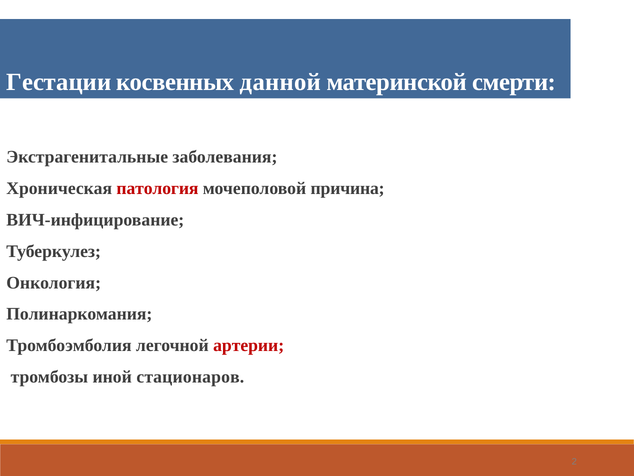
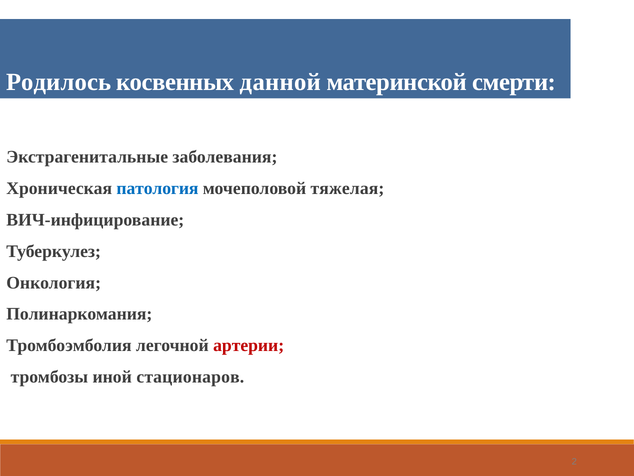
Гестации: Гестации -> Родилось (59, 82)
патология colour: red -> blue (157, 188)
причина: причина -> тяжелая (347, 188)
